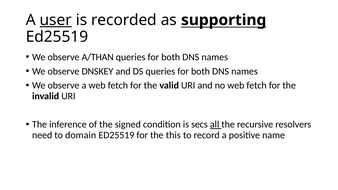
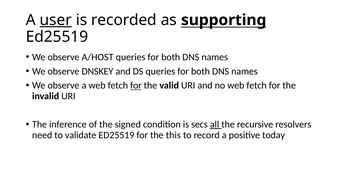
A/THAN: A/THAN -> A/HOST (98, 57)
for underline: none -> present (136, 85)
domain: domain -> validate (81, 135)
name: name -> today (274, 135)
